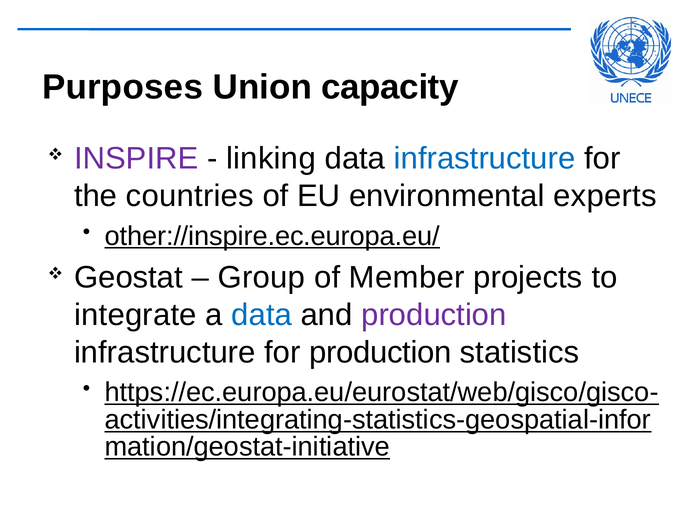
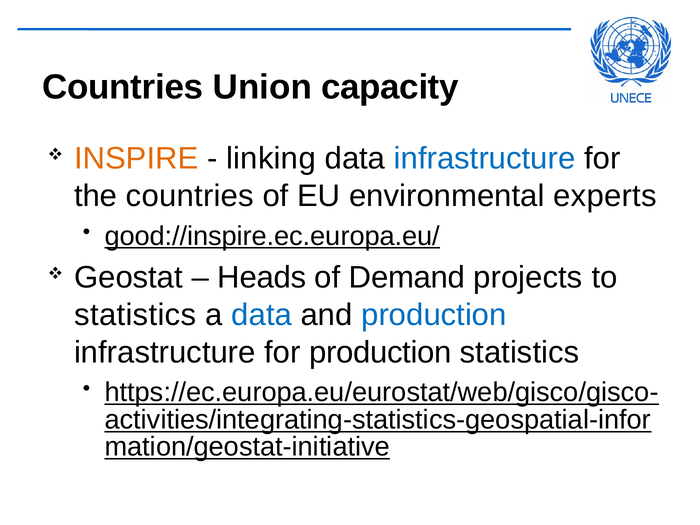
Purposes: Purposes -> Countries (123, 87)
INSPIRE colour: purple -> orange (136, 159)
other://inspire.ec.europa.eu/: other://inspire.ec.europa.eu/ -> good://inspire.ec.europa.eu/ (272, 236)
Group: Group -> Heads (262, 278)
Member: Member -> Demand (407, 278)
integrate: integrate -> statistics (135, 315)
production colour: purple -> blue (434, 315)
